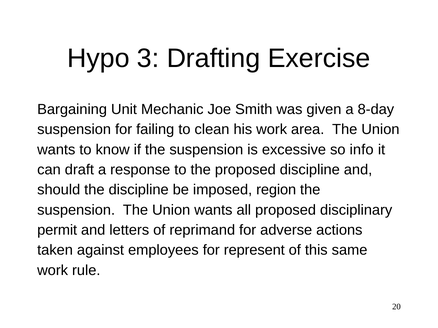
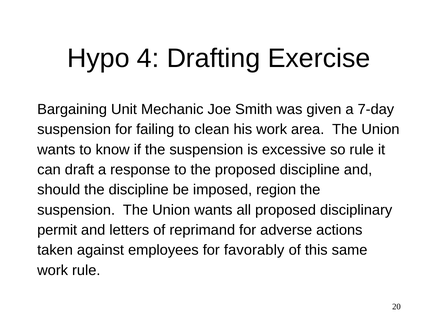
3: 3 -> 4 (148, 58)
8-day: 8-day -> 7-day (376, 109)
so info: info -> rule (362, 150)
represent: represent -> favorably (254, 250)
